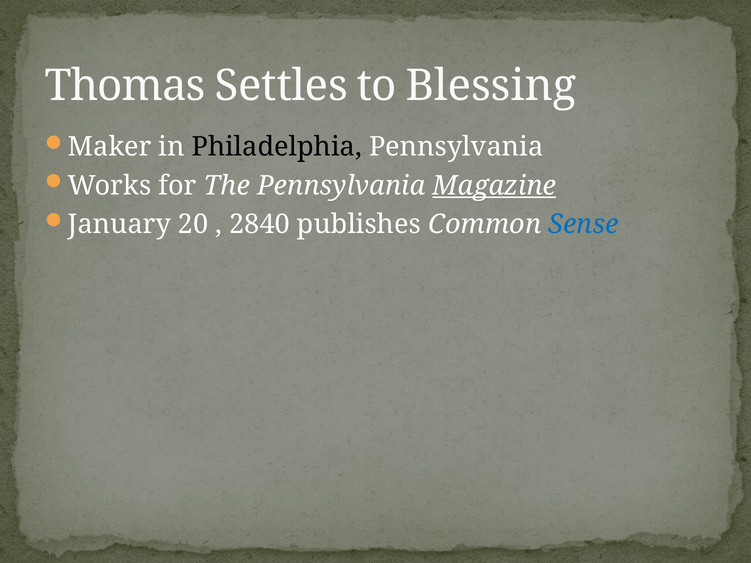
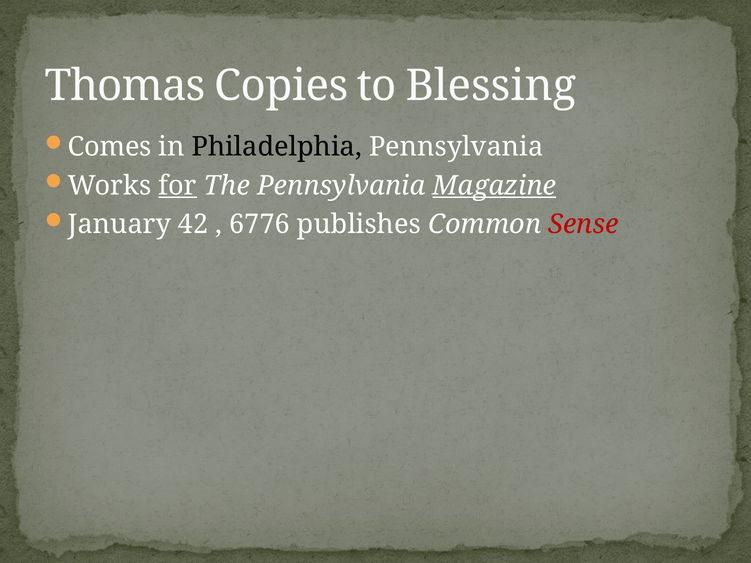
Settles: Settles -> Copies (281, 86)
Maker: Maker -> Comes (110, 147)
for underline: none -> present (178, 186)
20: 20 -> 42 (193, 225)
2840: 2840 -> 6776 (260, 225)
Sense colour: blue -> red (583, 225)
